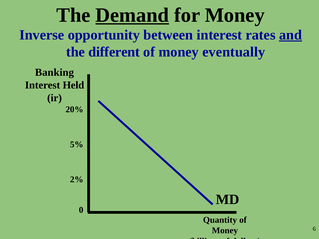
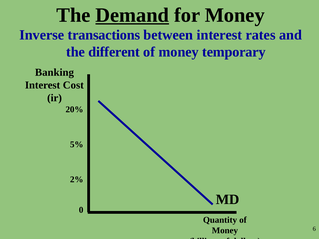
opportunity: opportunity -> transactions (104, 35)
and underline: present -> none (290, 35)
eventually: eventually -> temporary (234, 52)
Held: Held -> Cost (73, 85)
